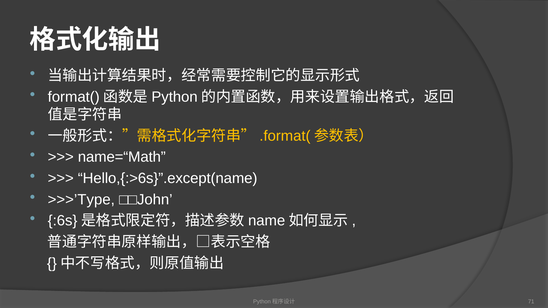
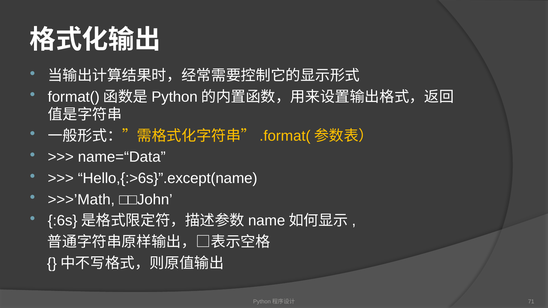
name=“Math: name=“Math -> name=“Data (122, 157)
>>>’Type: >>>’Type -> >>>’Math (81, 200)
